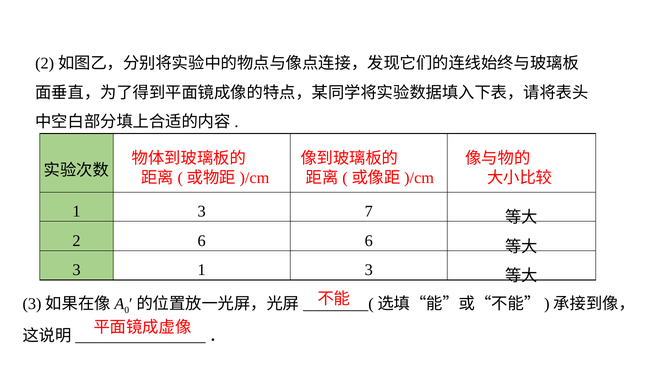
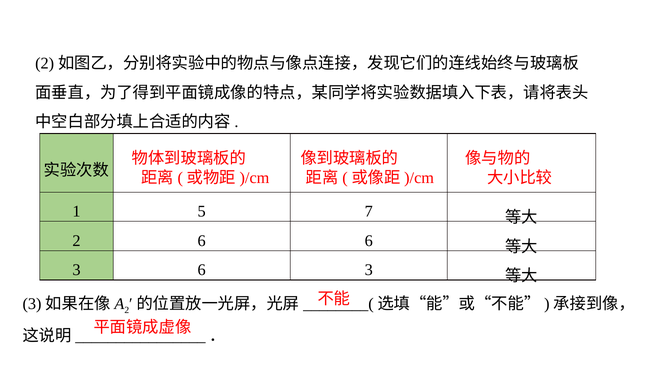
3: 3 -> 5 (202, 211)
3 1: 1 -> 6 (202, 270)
0: 0 -> 2 (127, 310)
